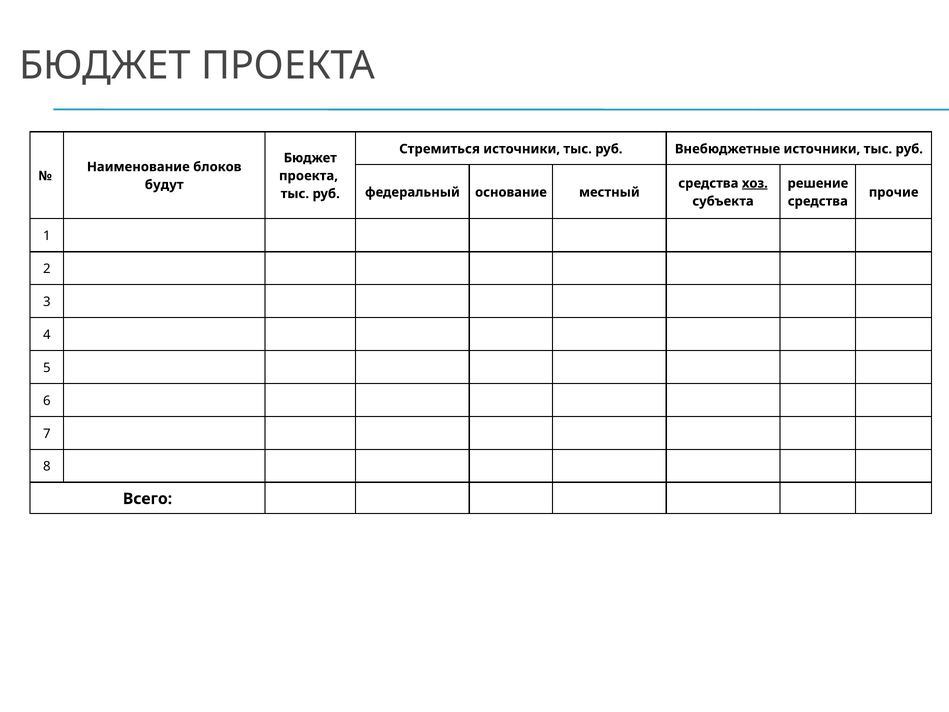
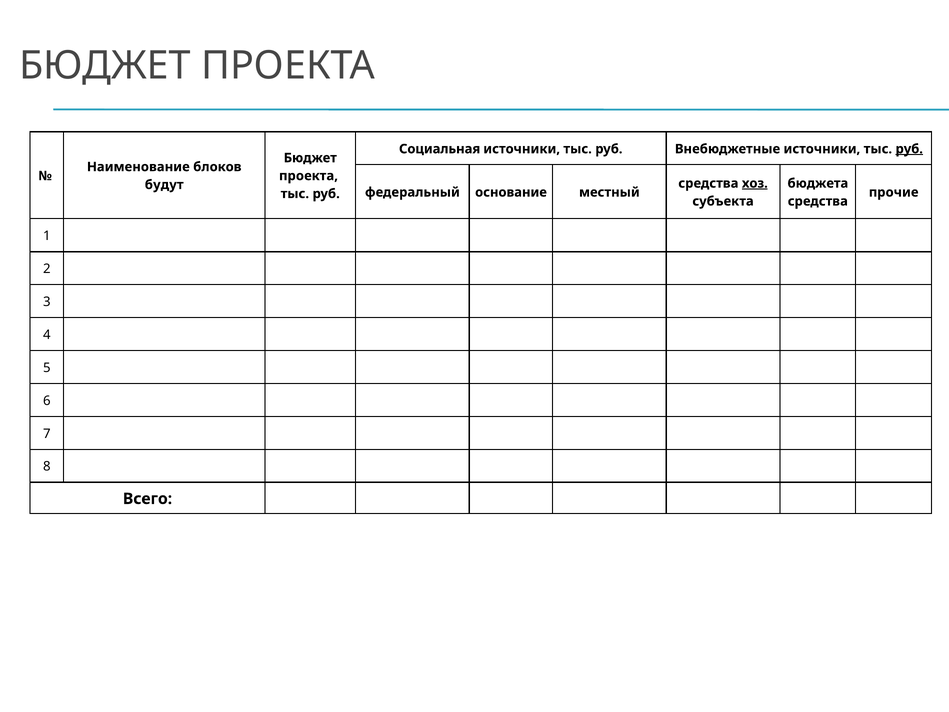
Стремиться: Стремиться -> Социальная (440, 149)
руб underline: none -> present (909, 149)
решение: решение -> бюджета (818, 183)
